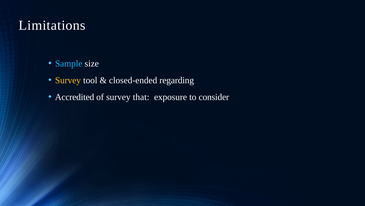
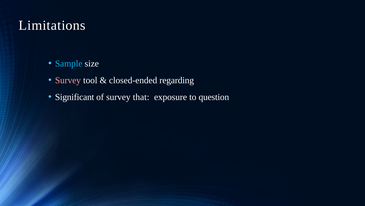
Survey colour: yellow -> pink (68, 80)
Accredited: Accredited -> Significant (75, 97)
consider: consider -> question (214, 97)
